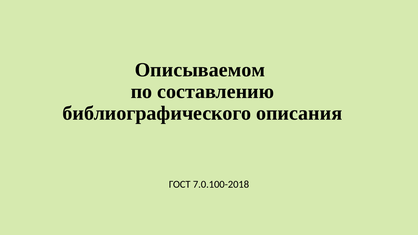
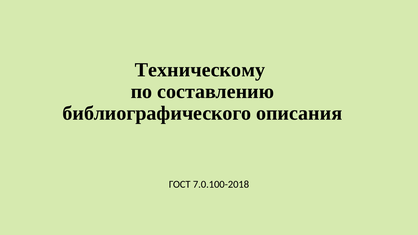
Описываемом: Описываемом -> Техническому (200, 70)
